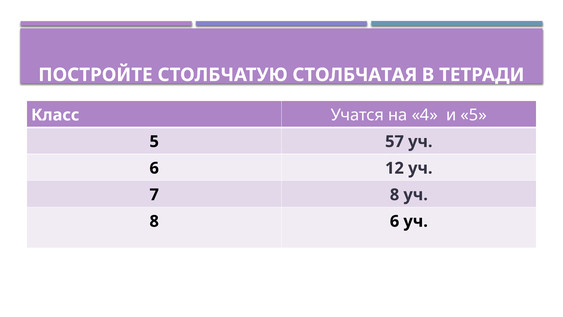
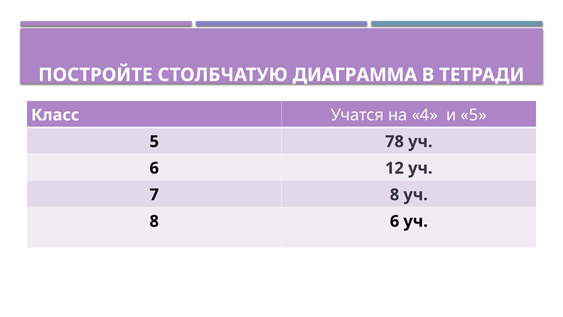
СТОЛБЧАТАЯ: СТОЛБЧАТАЯ -> ДИАГРАММА (355, 75)
57: 57 -> 78 (394, 141)
